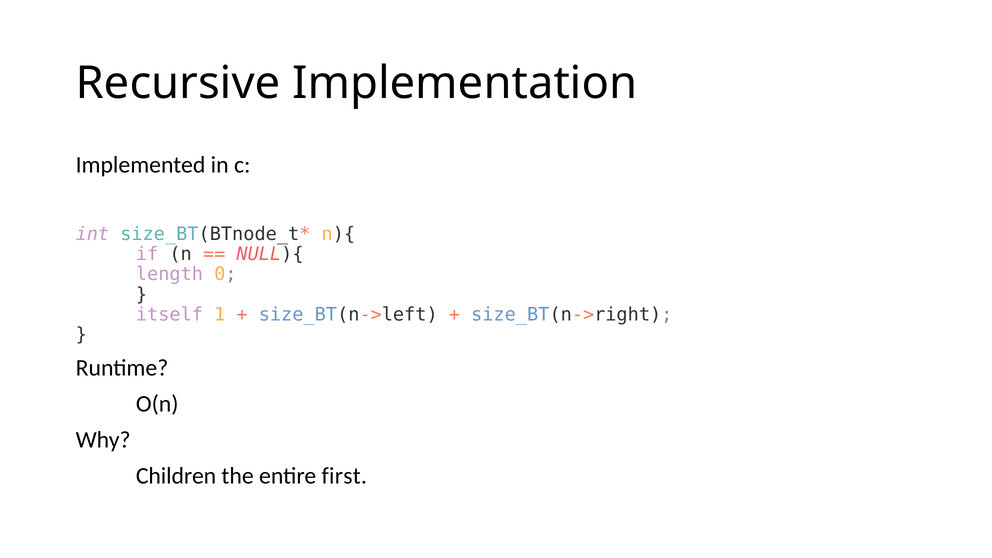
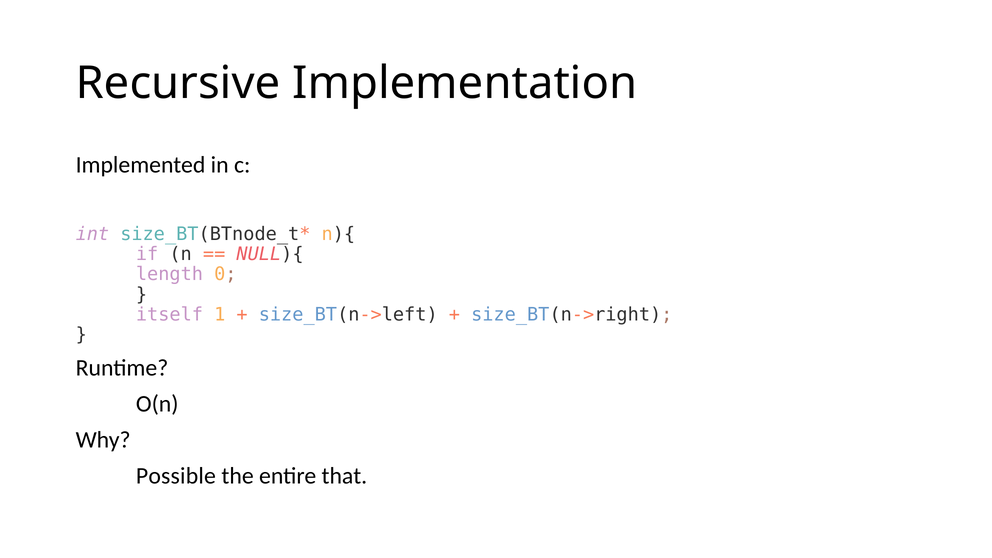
Children: Children -> Possible (176, 476)
first: first -> that (344, 476)
